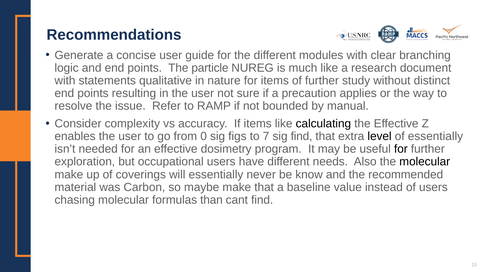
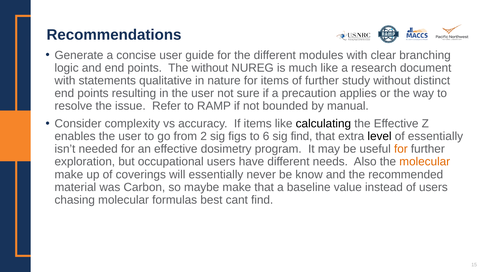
The particle: particle -> without (210, 68)
0: 0 -> 2 (204, 136)
7: 7 -> 6 (266, 136)
for colour: black -> orange (401, 149)
molecular colour: black -> orange (425, 162)
than: than -> best (211, 200)
